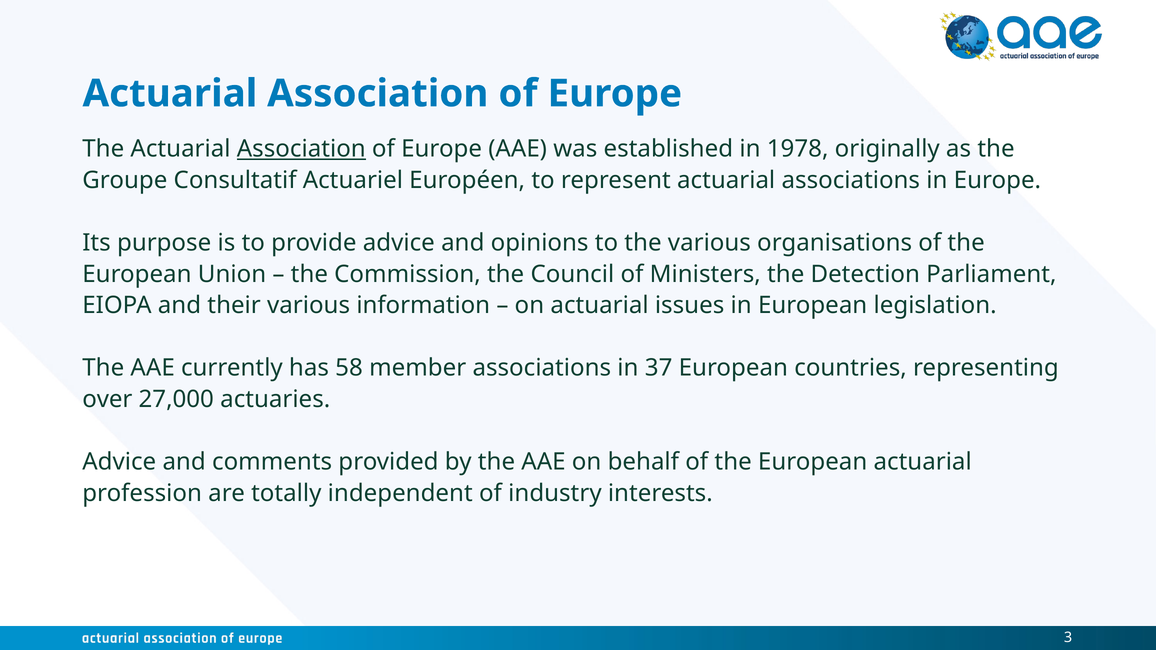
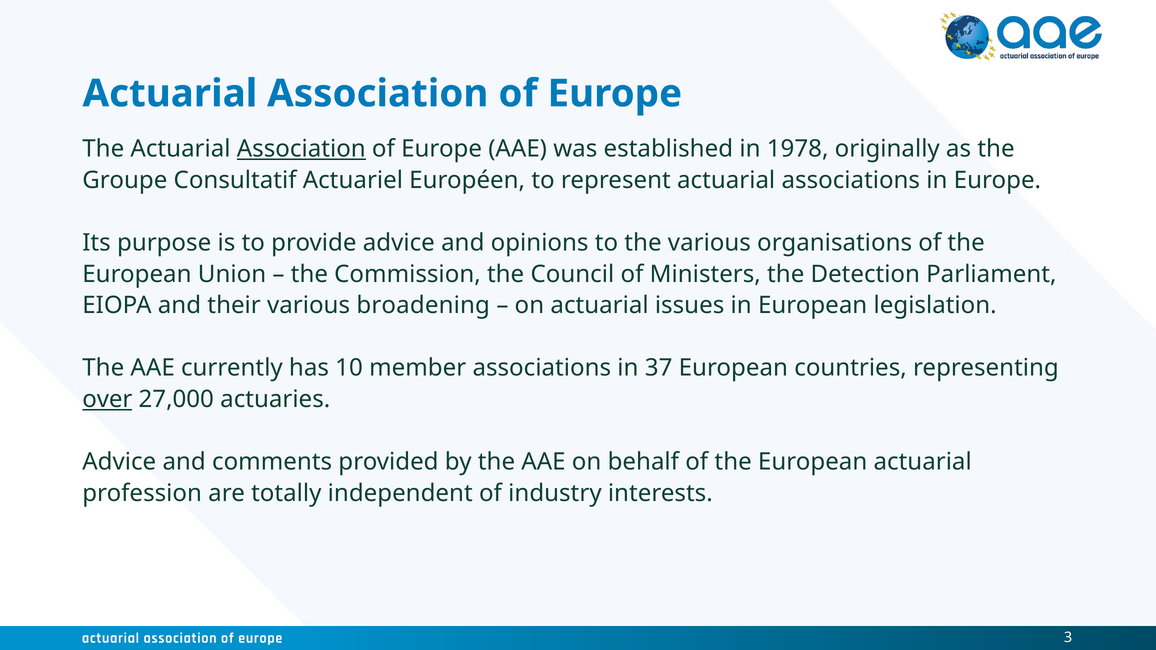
information: information -> broadening (423, 306)
58: 58 -> 10 (349, 368)
over underline: none -> present (107, 399)
